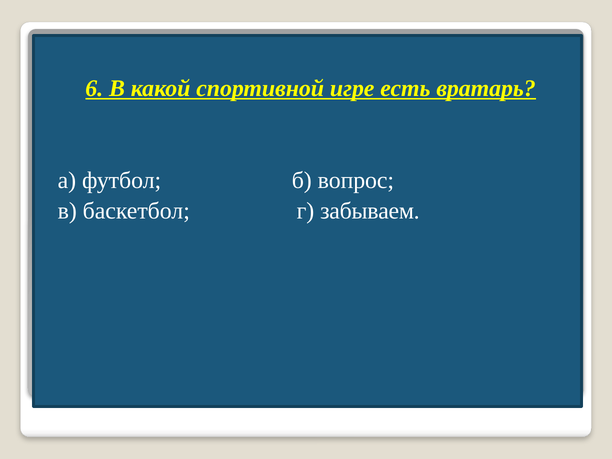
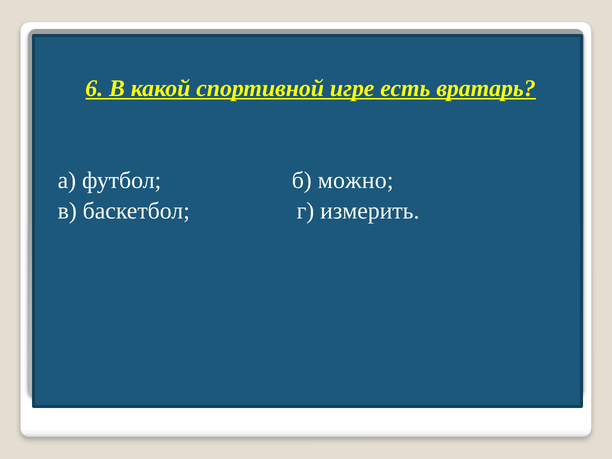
вопрос: вопрос -> можно (356, 180)
забываем: забываем -> измерить (370, 211)
